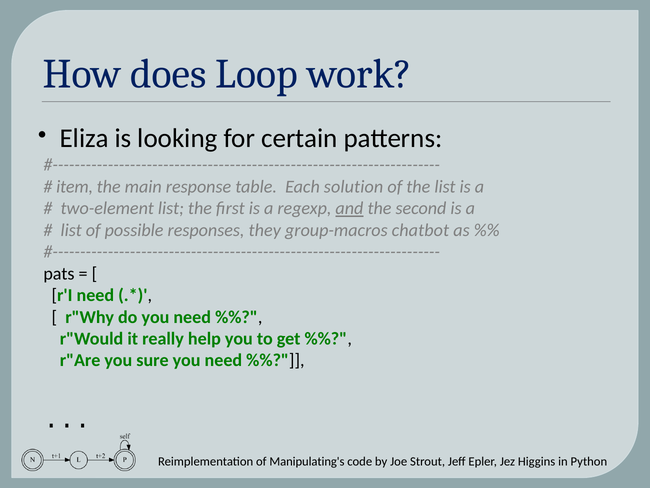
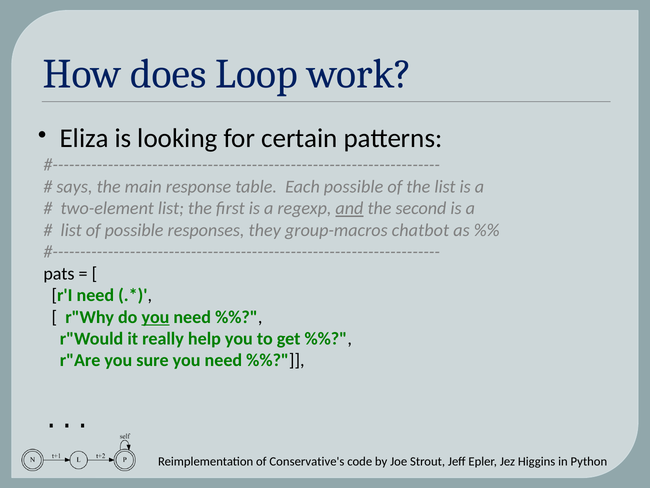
item: item -> says (74, 187)
Each solution: solution -> possible (354, 187)
you underline: none -> present (155, 317)
Manipulating's: Manipulating's -> Conservative's (307, 461)
